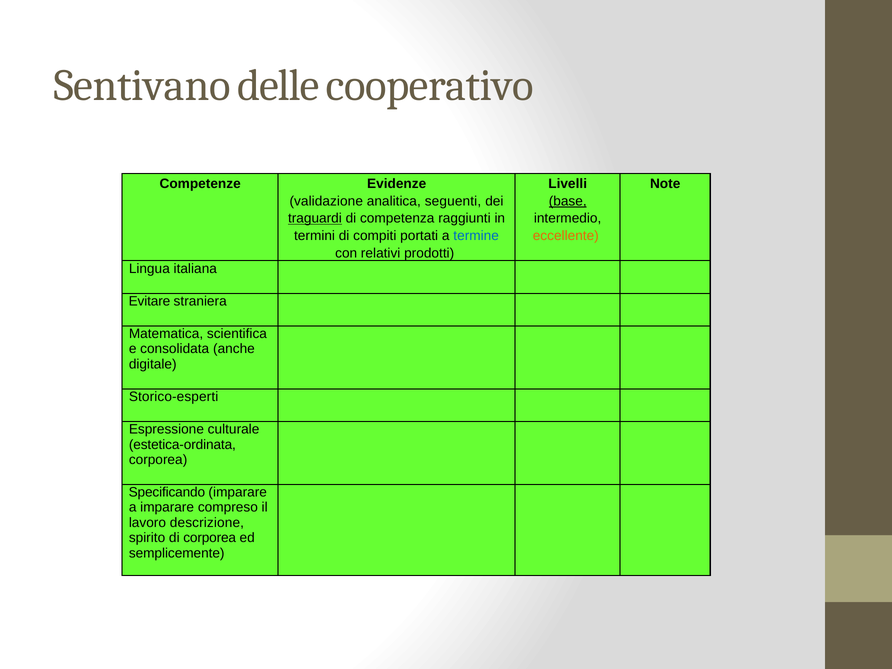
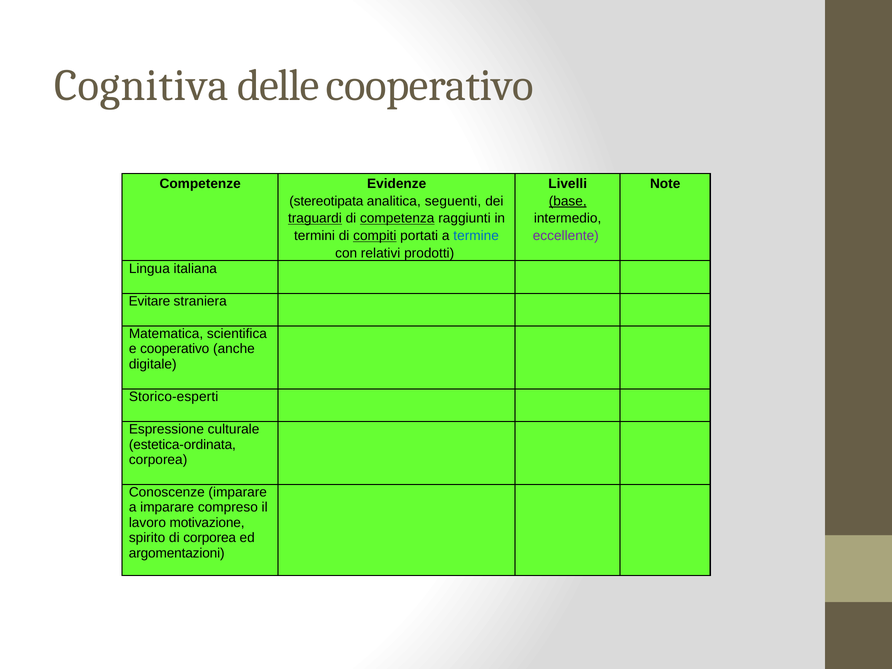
Sentivano: Sentivano -> Cognitiva (142, 86)
validazione: validazione -> stereotipata (326, 201)
competenza underline: none -> present (397, 218)
compiti underline: none -> present (375, 236)
eccellente colour: orange -> purple (566, 236)
e consolidata: consolidata -> cooperativo (175, 349)
Specificando: Specificando -> Conoscenze (167, 492)
descrizione: descrizione -> motivazione (207, 523)
semplicemente: semplicemente -> argomentazioni (177, 553)
